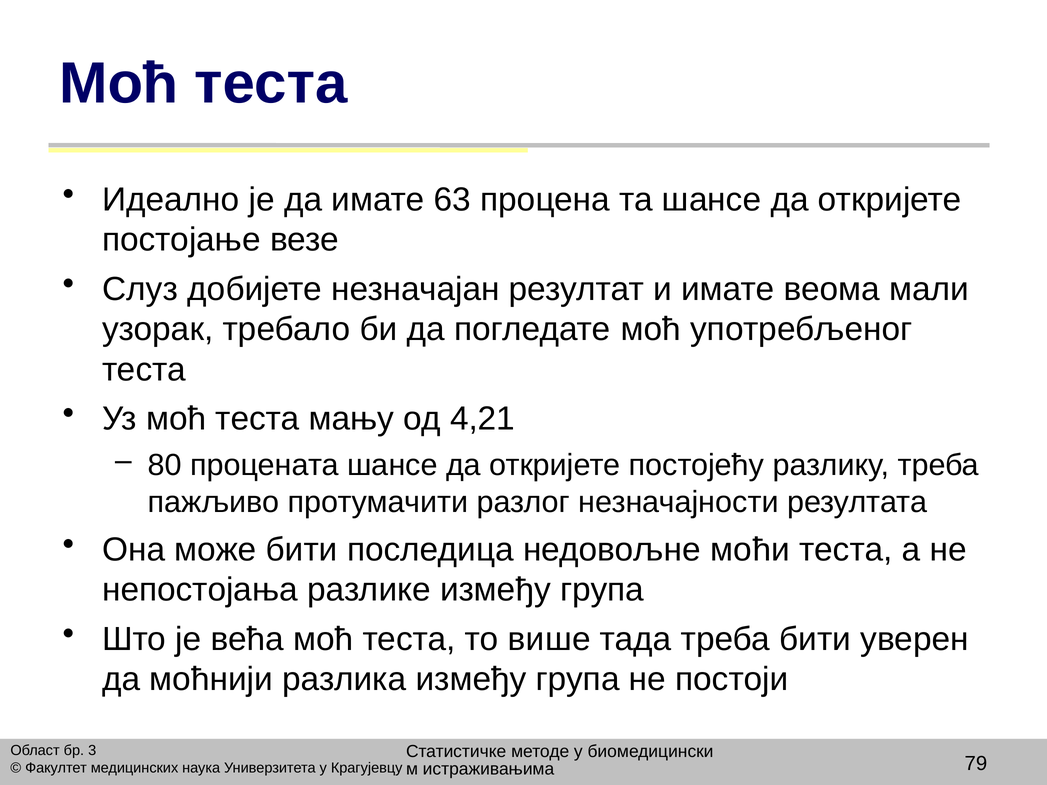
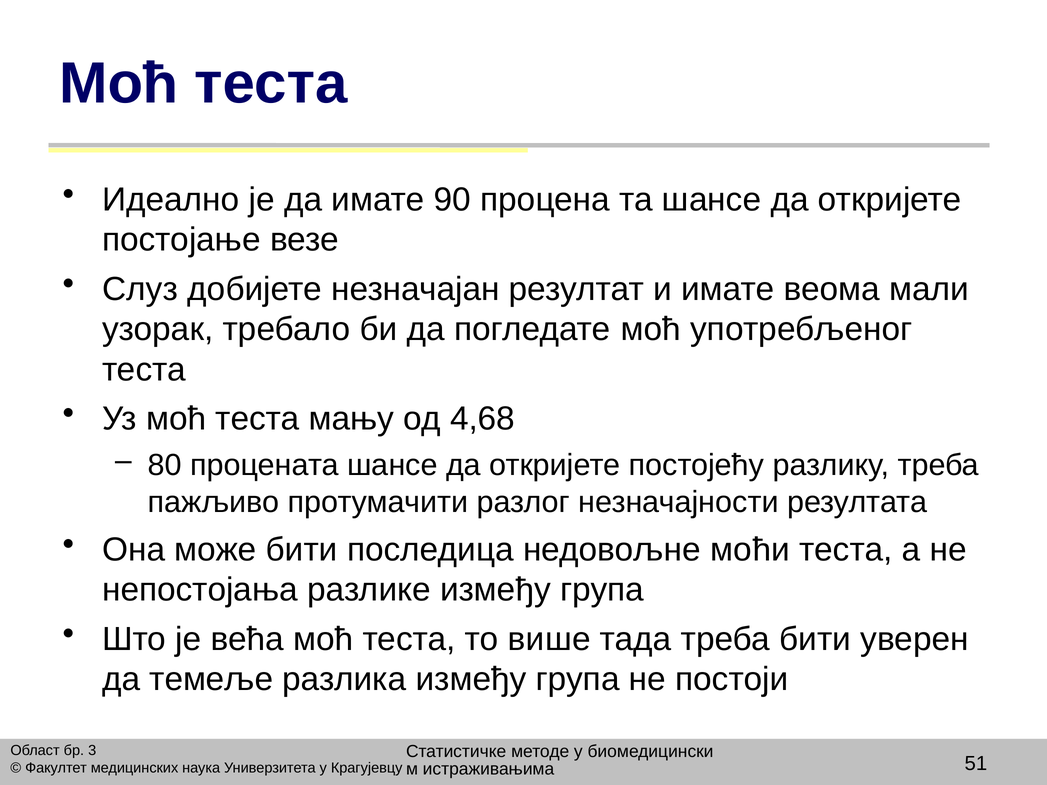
63: 63 -> 90 (452, 200)
4,21: 4,21 -> 4,68 (483, 419)
моћнији: моћнији -> темеље (211, 680)
79: 79 -> 51 (976, 764)
